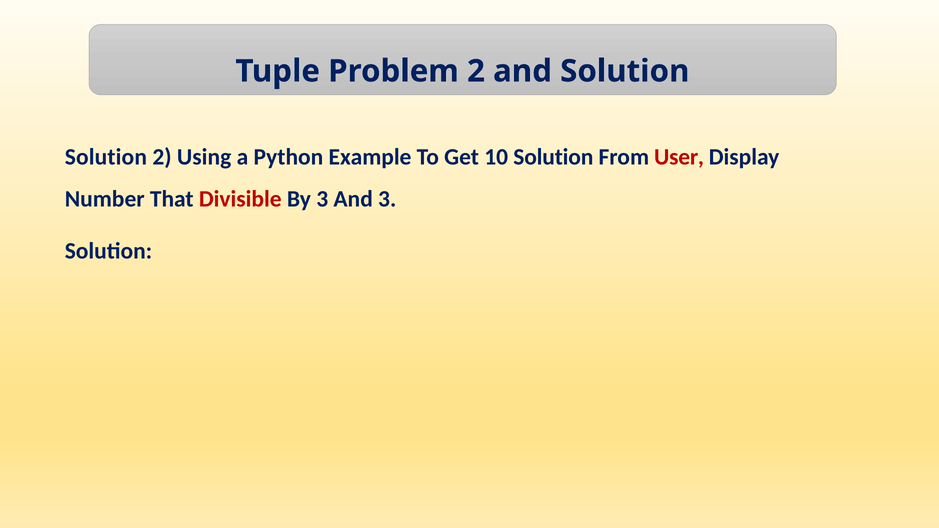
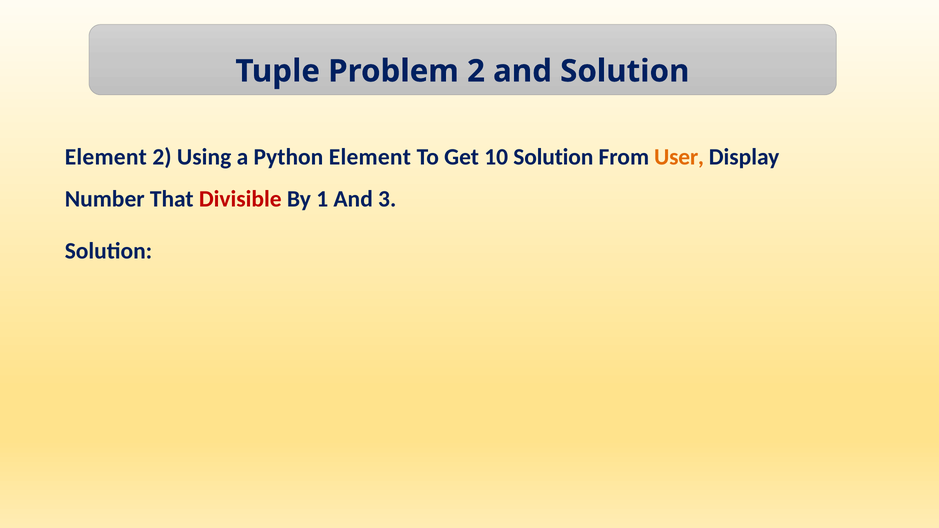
Solution: Solution -> Element (106, 157)
Python Example: Example -> Element (370, 157)
User colour: red -> orange (679, 157)
By 3: 3 -> 1 (322, 199)
